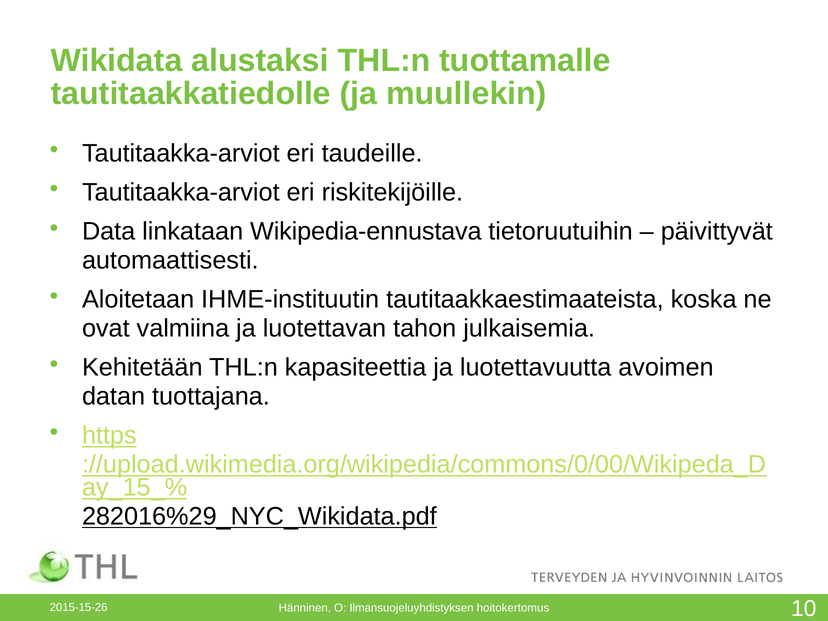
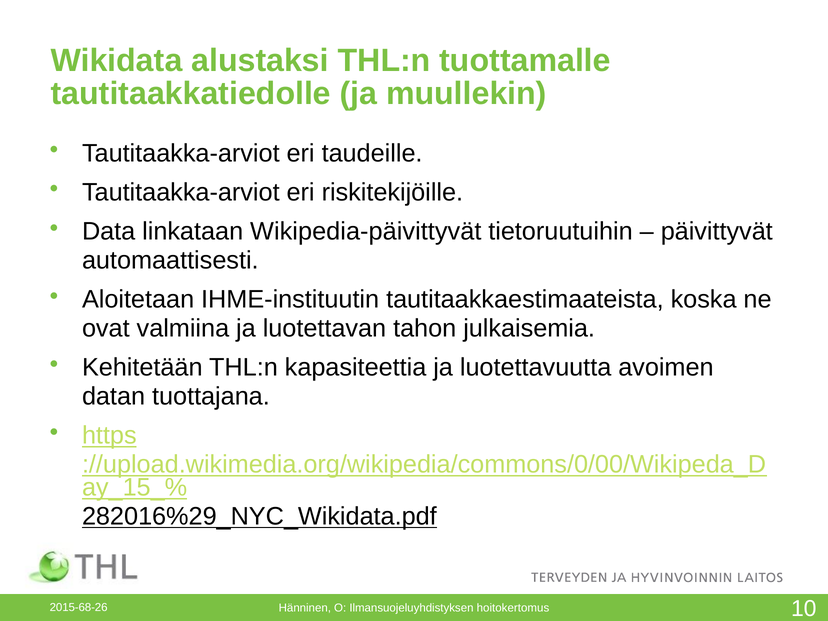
Wikipedia-ennustava: Wikipedia-ennustava -> Wikipedia-päivittyvät (366, 232)
2015-15-26: 2015-15-26 -> 2015-68-26 (79, 608)
